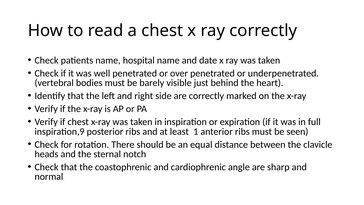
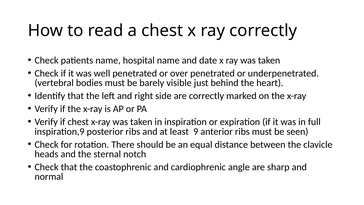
1: 1 -> 9 (196, 131)
